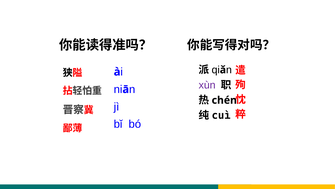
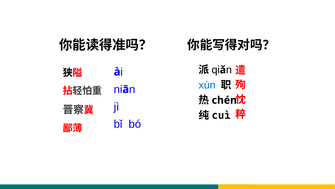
xùn colour: purple -> blue (207, 85)
